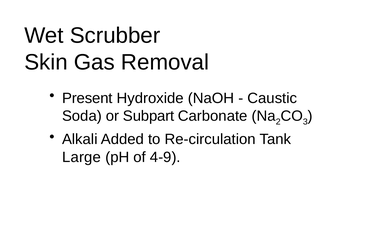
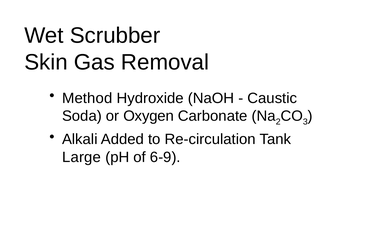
Present: Present -> Method (87, 98)
Subpart: Subpart -> Oxygen (149, 116)
4-9: 4-9 -> 6-9 (165, 157)
